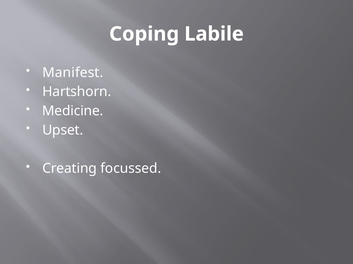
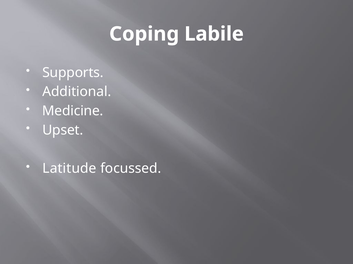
Manifest: Manifest -> Supports (73, 73)
Hartshorn: Hartshorn -> Additional (77, 92)
Creating: Creating -> Latitude (69, 169)
